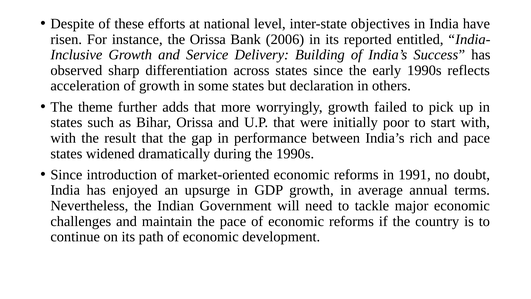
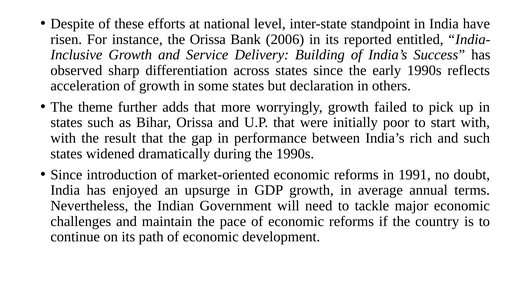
objectives: objectives -> standpoint (381, 24)
and pace: pace -> such (477, 138)
